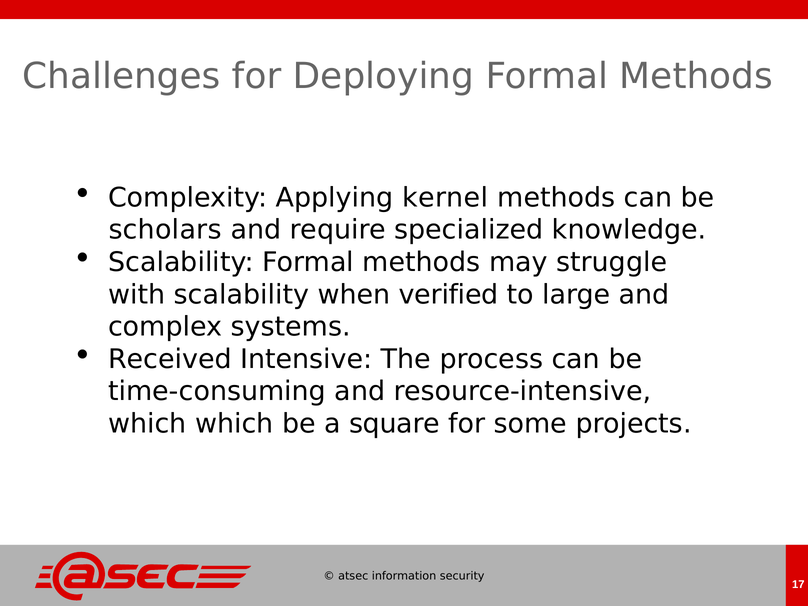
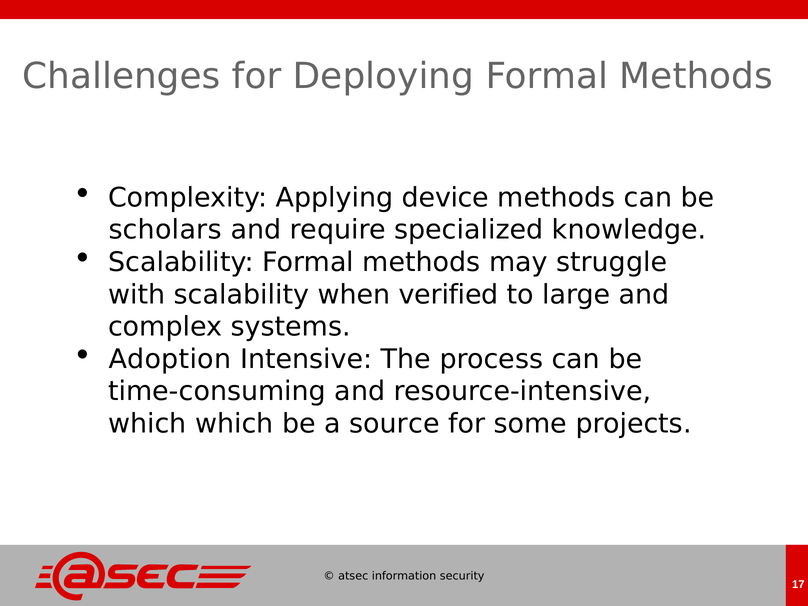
kernel: kernel -> device (446, 198)
Received: Received -> Adoption (170, 359)
square: square -> source (394, 424)
